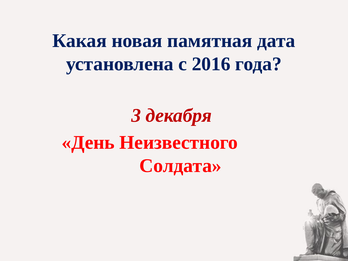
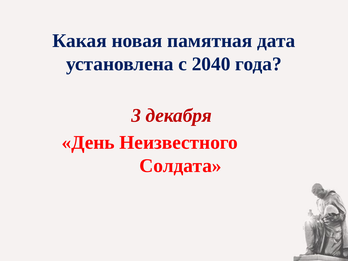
2016: 2016 -> 2040 (211, 64)
